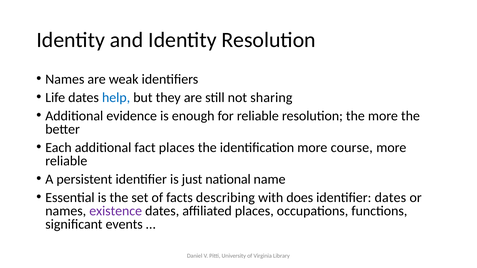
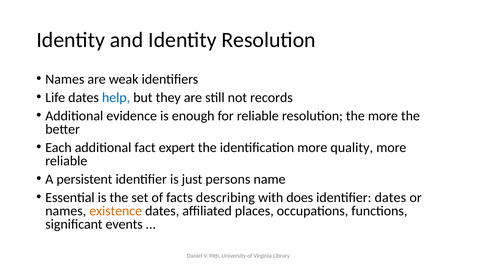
sharing: sharing -> records (271, 98)
fact places: places -> expert (177, 148)
course: course -> quality (352, 148)
national: national -> persons (228, 179)
existence colour: purple -> orange (116, 211)
